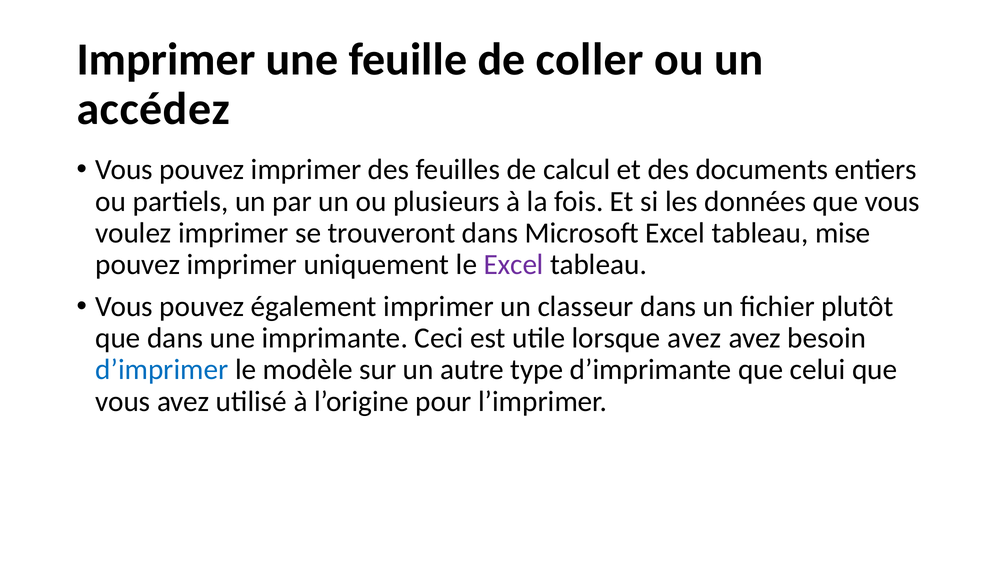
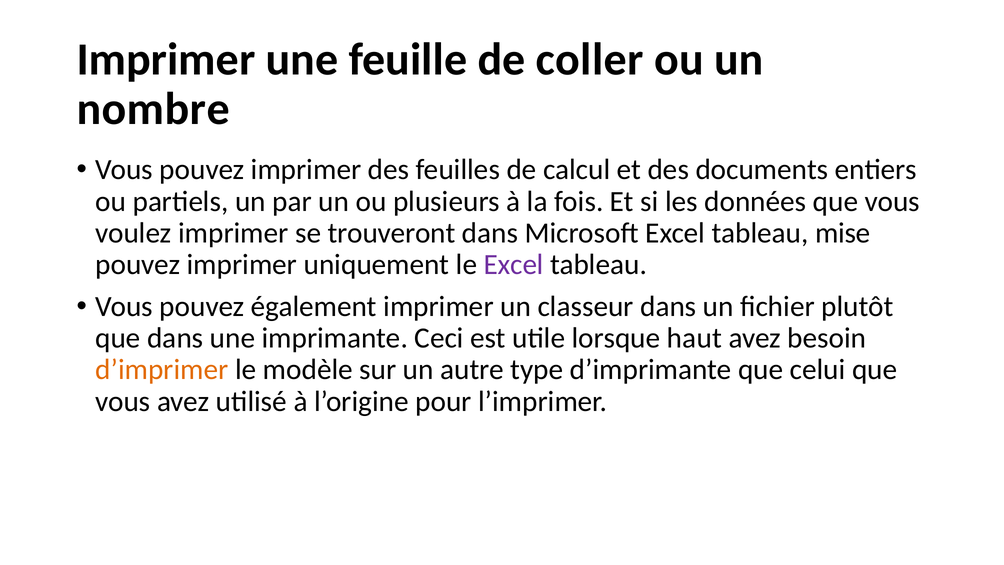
accédez: accédez -> nombre (153, 109)
lorsque avez: avez -> haut (694, 338)
d’imprimer colour: blue -> orange (162, 370)
